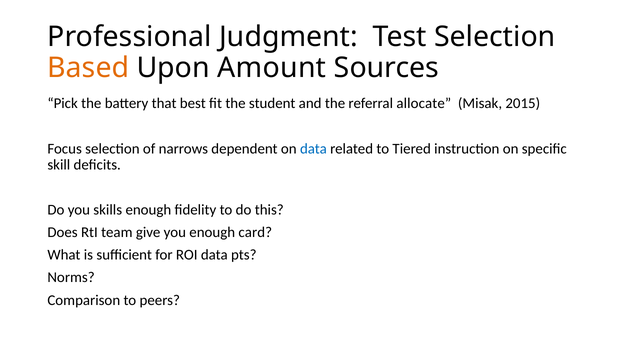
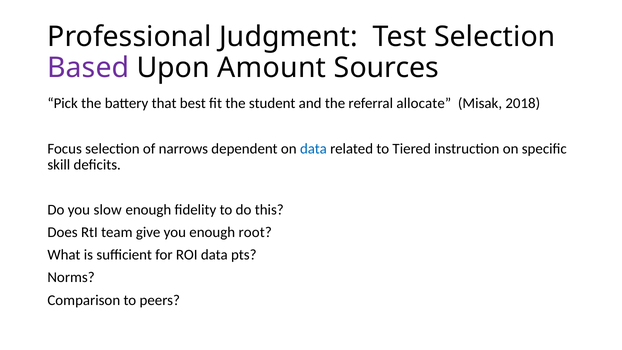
Based colour: orange -> purple (88, 68)
2015: 2015 -> 2018 (523, 103)
skills: skills -> slow (108, 210)
card: card -> root (255, 232)
